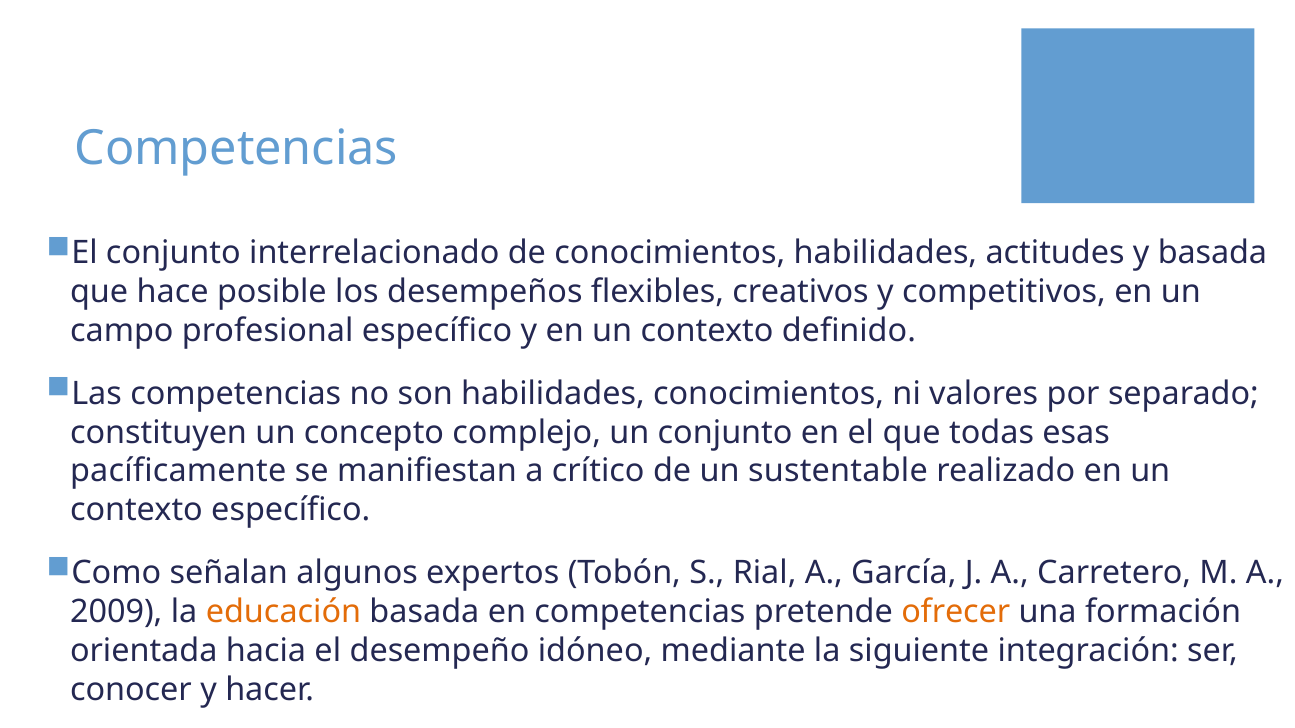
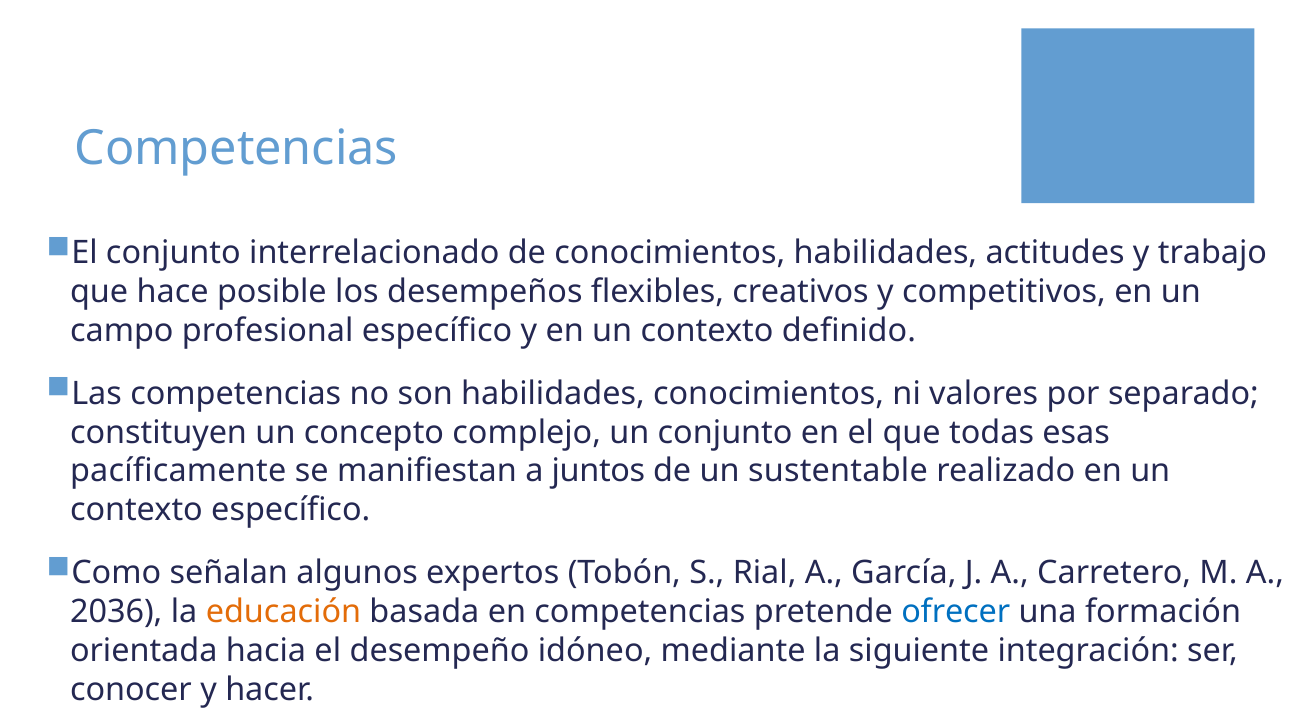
y basada: basada -> trabajo (1212, 253)
crítico: crítico -> juntos (598, 471)
2009: 2009 -> 2036 (116, 612)
ofrecer colour: orange -> blue (956, 612)
